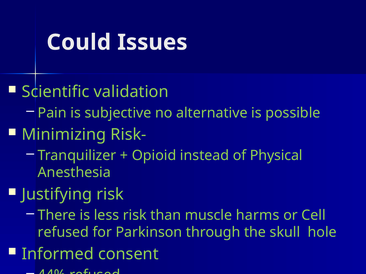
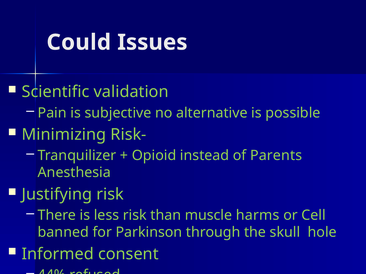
Physical: Physical -> Parents (276, 156)
refused: refused -> banned (63, 233)
